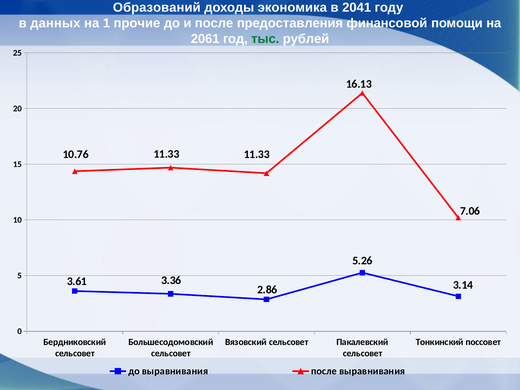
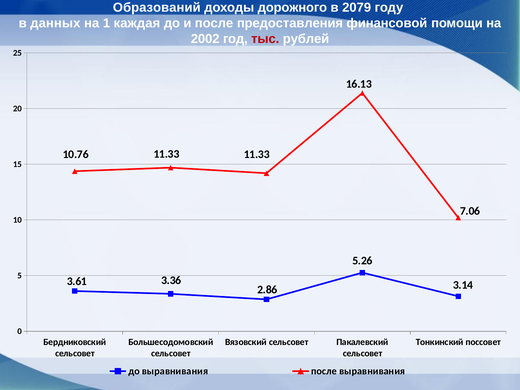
экономика: экономика -> дорожного (292, 8)
2041: 2041 -> 2079 (357, 8)
прочие: прочие -> каждая (137, 23)
2061: 2061 -> 2002 (205, 39)
тыс colour: green -> red (265, 39)
